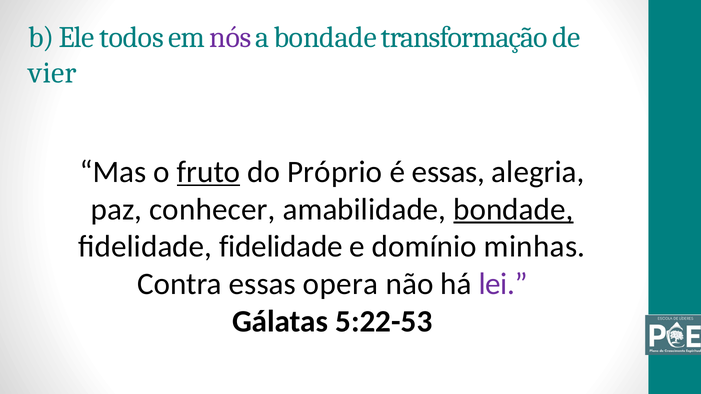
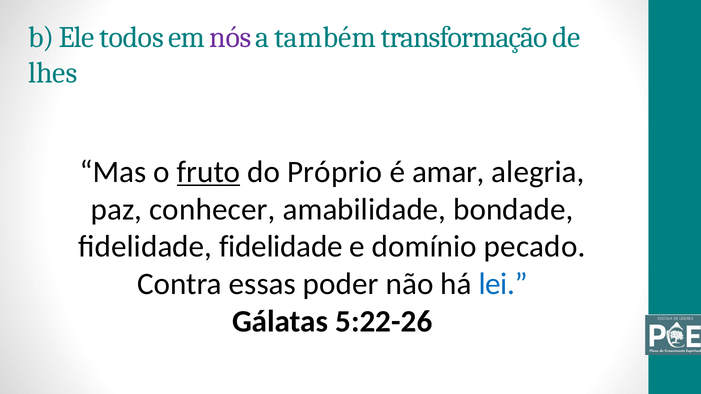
a bondade: bondade -> também (325, 37)
vier: vier -> lhes (53, 73)
é essas: essas -> amar (448, 172)
bondade underline: present -> none (513, 209)
minhas: minhas -> pecado (535, 247)
opera: opera -> poder (341, 284)
lei colour: purple -> blue (503, 284)
5:22-53: 5:22-53 -> 5:22-26 (384, 322)
